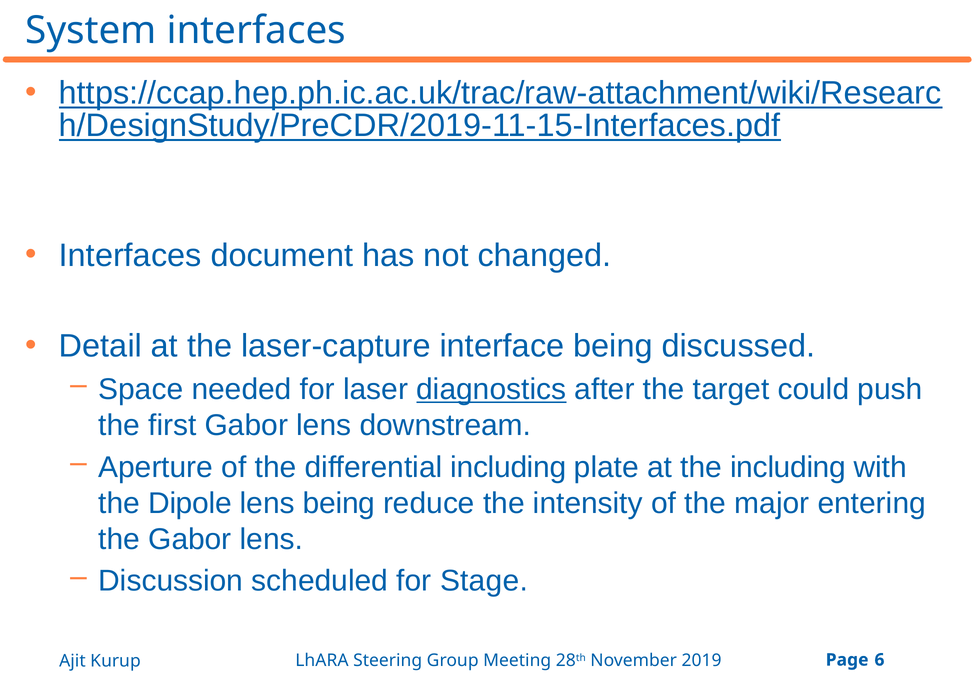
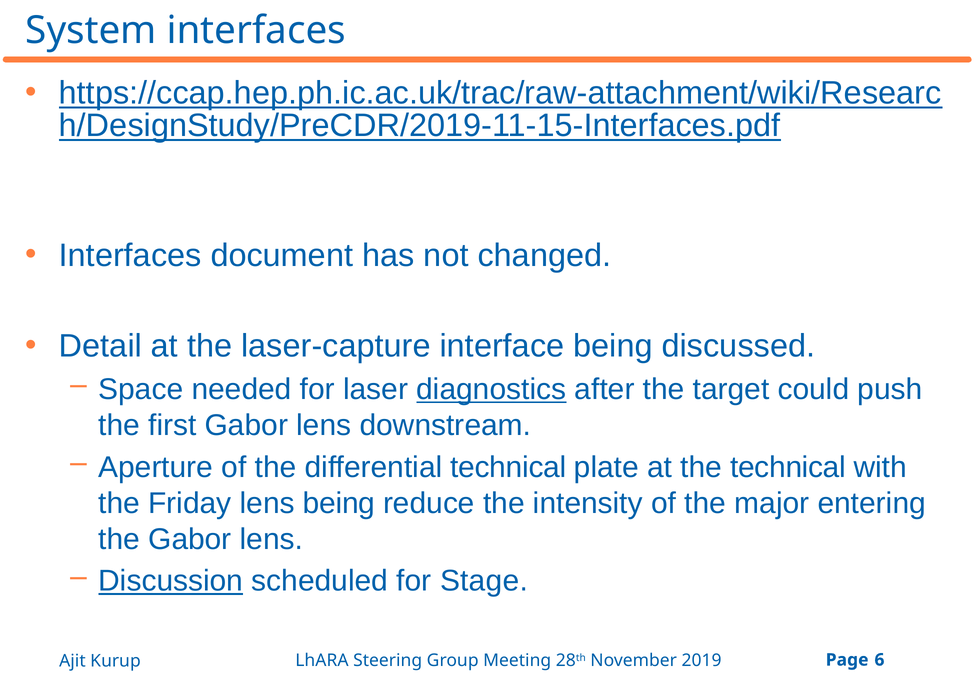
differential including: including -> technical (508, 467)
the including: including -> technical (788, 467)
Dipole: Dipole -> Friday (190, 503)
Discussion underline: none -> present (171, 581)
